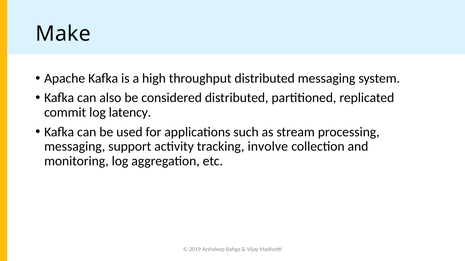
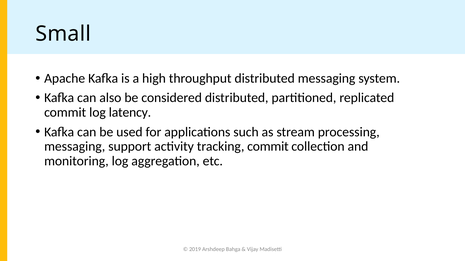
Make: Make -> Small (63, 34)
tracking involve: involve -> commit (268, 147)
